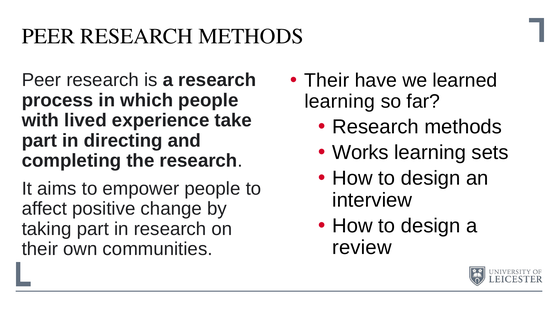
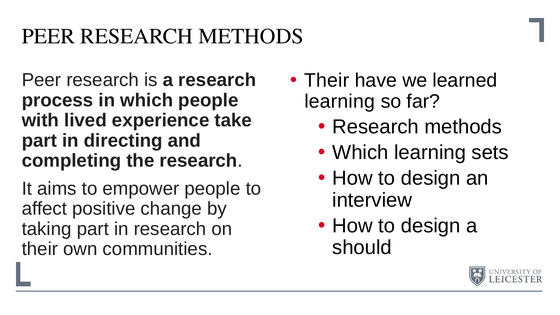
Works: Works -> Which (360, 152)
review: review -> should (362, 248)
